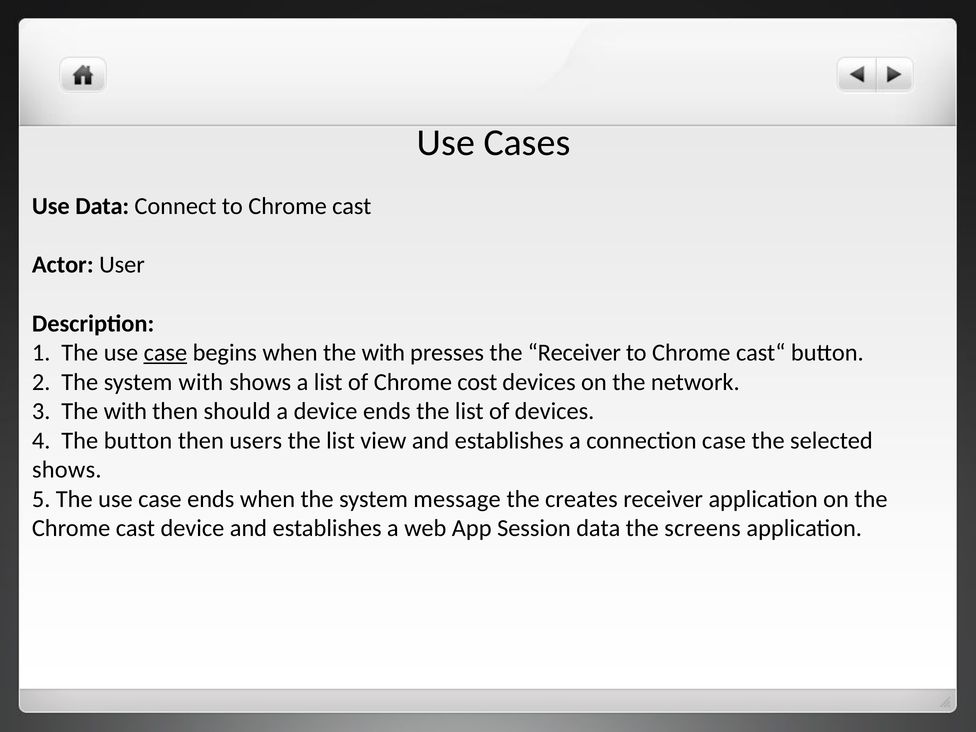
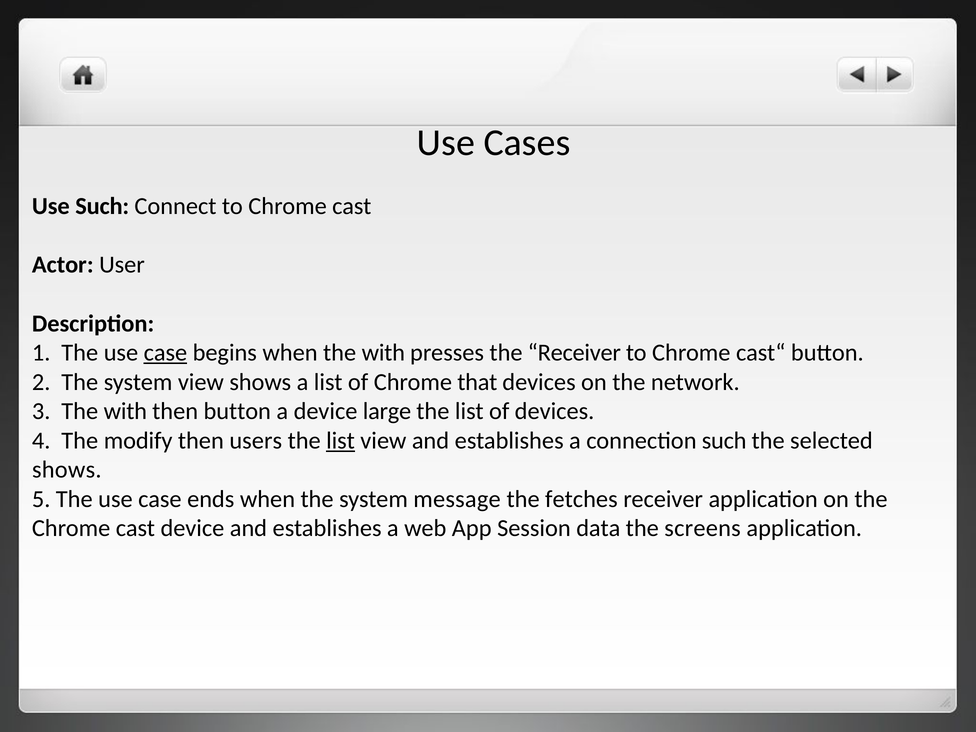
Use Data: Data -> Such (102, 206)
system with: with -> view (201, 382)
cost: cost -> that (477, 382)
then should: should -> button (237, 411)
device ends: ends -> large (387, 411)
The button: button -> modify (138, 441)
list underline: none -> present (341, 441)
connection case: case -> such (724, 441)
creates: creates -> fetches (581, 499)
